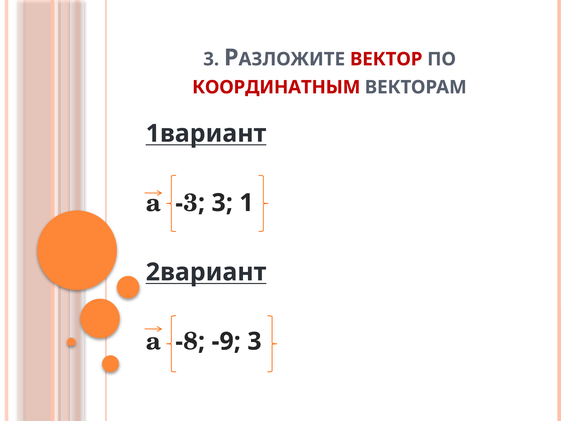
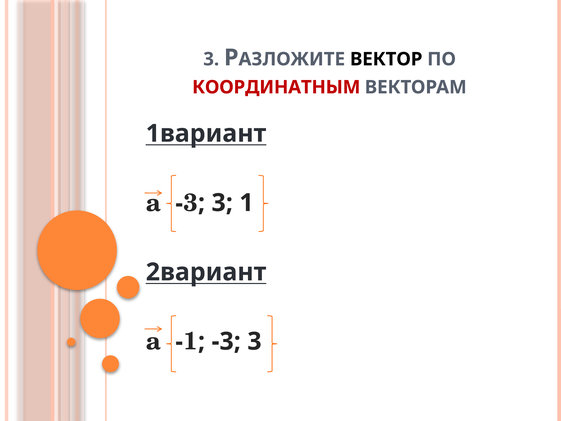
ВЕКТОР colour: red -> black (386, 59)
-8: -8 -> -1 (187, 341)
-9: -9 -> -3 (226, 341)
